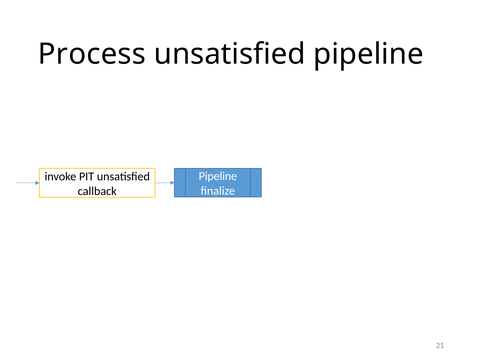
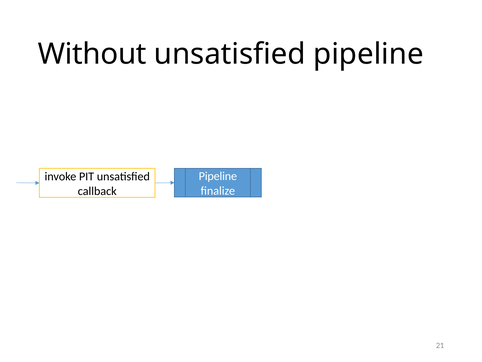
Process: Process -> Without (92, 54)
